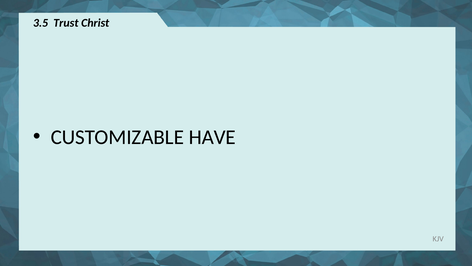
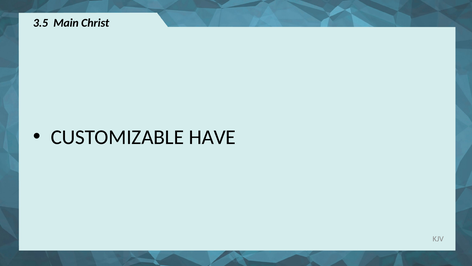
Trust: Trust -> Main (66, 23)
